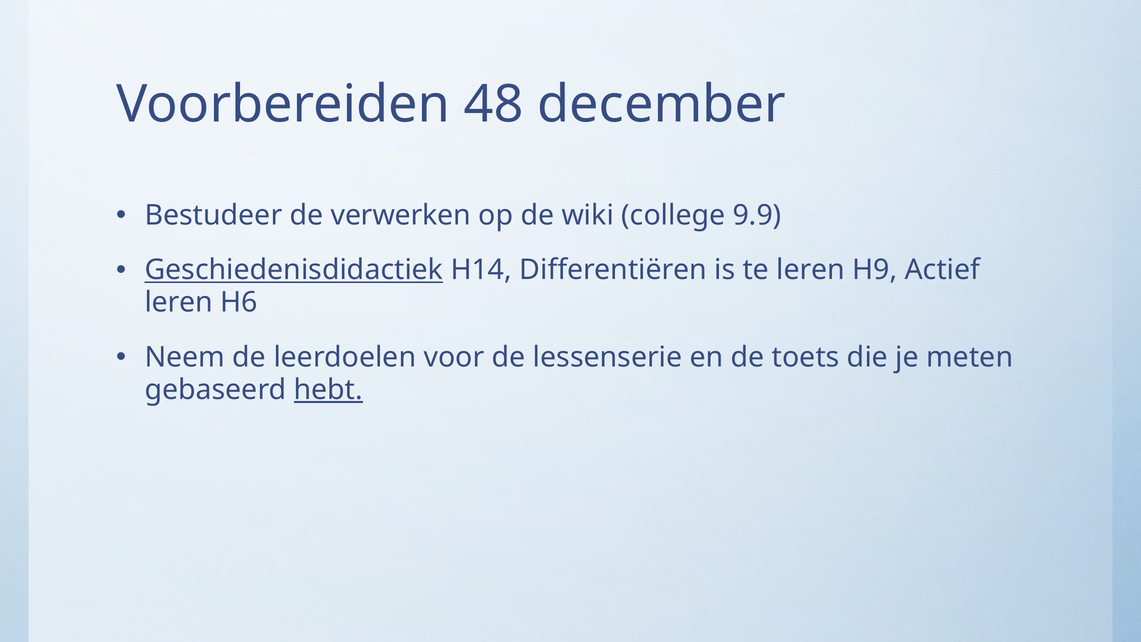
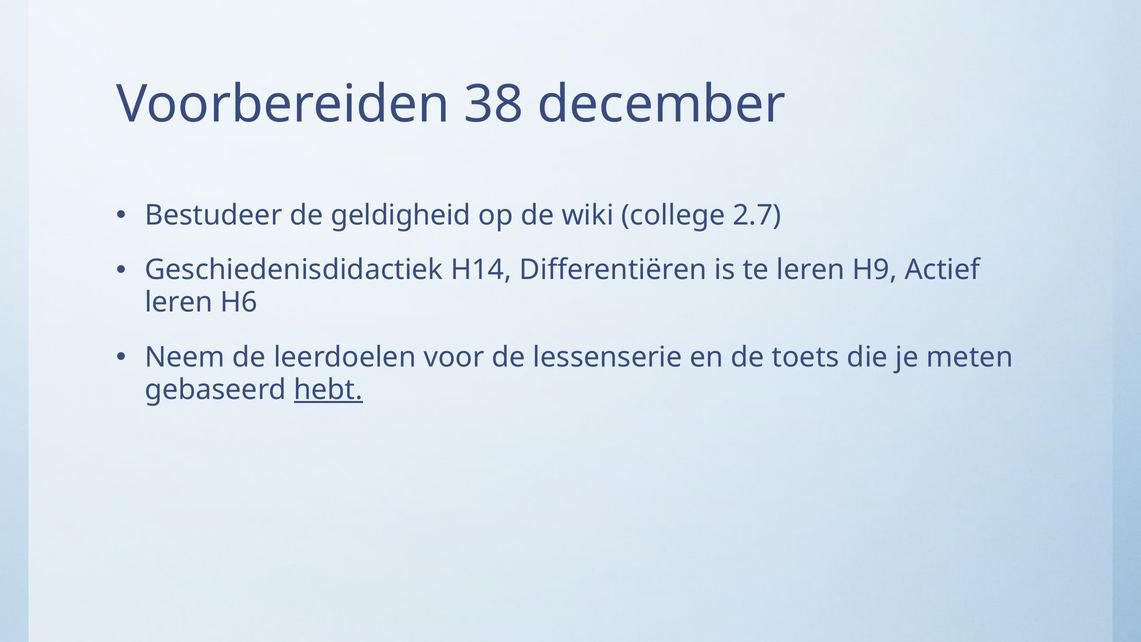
48: 48 -> 38 (494, 104)
verwerken: verwerken -> geldigheid (401, 215)
9.9: 9.9 -> 2.7 (757, 215)
Geschiedenisdidactiek underline: present -> none (294, 270)
